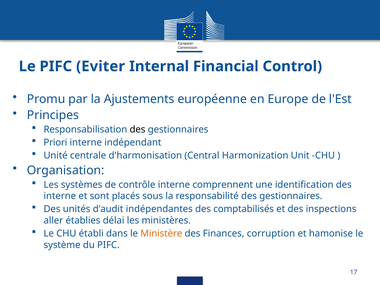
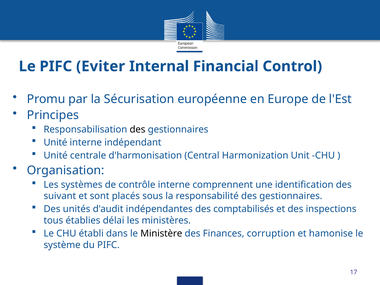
Ajustements: Ajustements -> Sécurisation (139, 99)
Priori: Priori -> Unité (55, 143)
interne: interne -> suivant (60, 196)
aller: aller -> tous (53, 220)
Ministère colour: orange -> black (161, 233)
